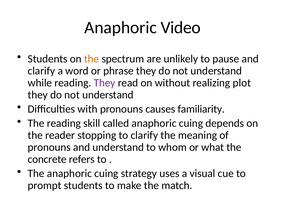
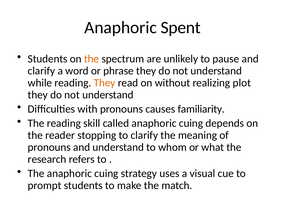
Video: Video -> Spent (181, 28)
They colour: purple -> orange (105, 83)
concrete: concrete -> research (47, 159)
